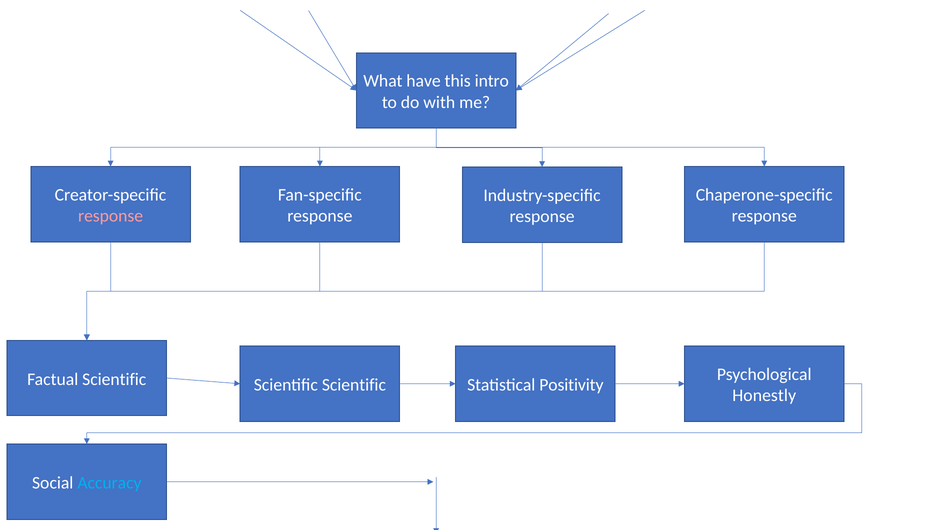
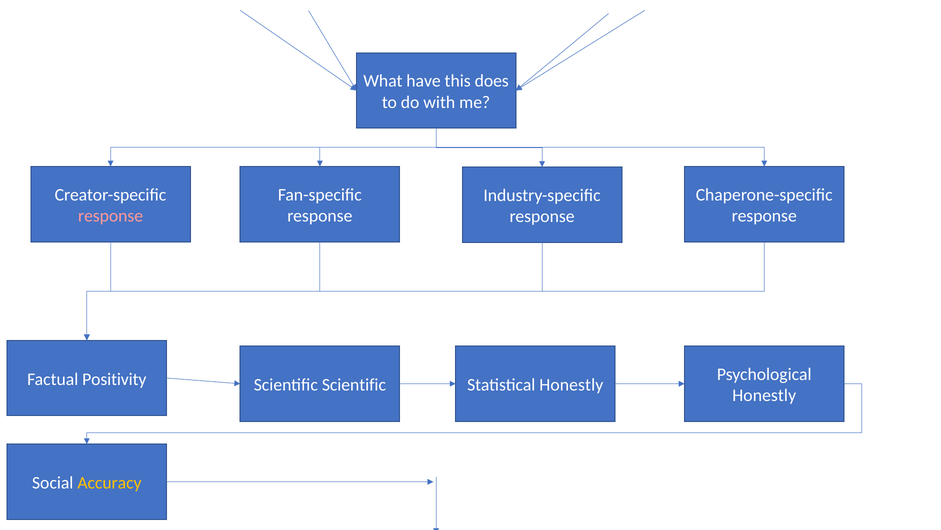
intro: intro -> does (492, 81)
Factual Scientific: Scientific -> Positivity (114, 379)
Statistical Positivity: Positivity -> Honestly (571, 384)
Accuracy colour: light blue -> yellow (109, 482)
